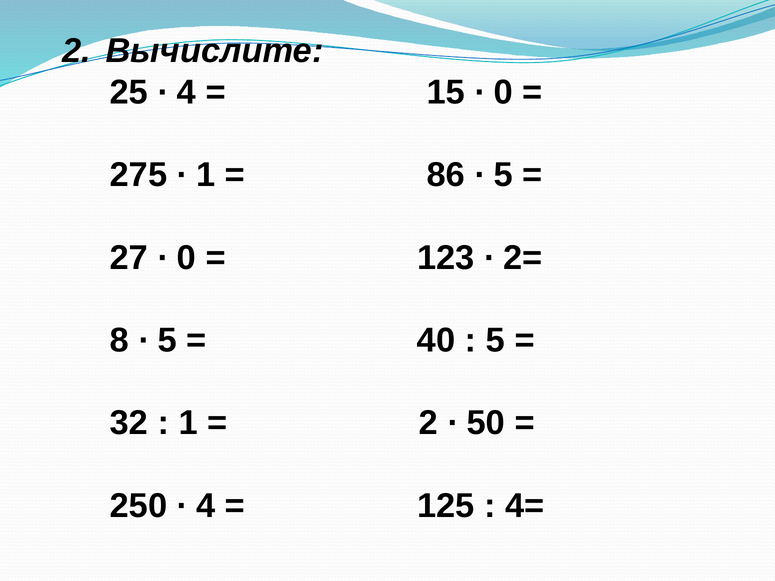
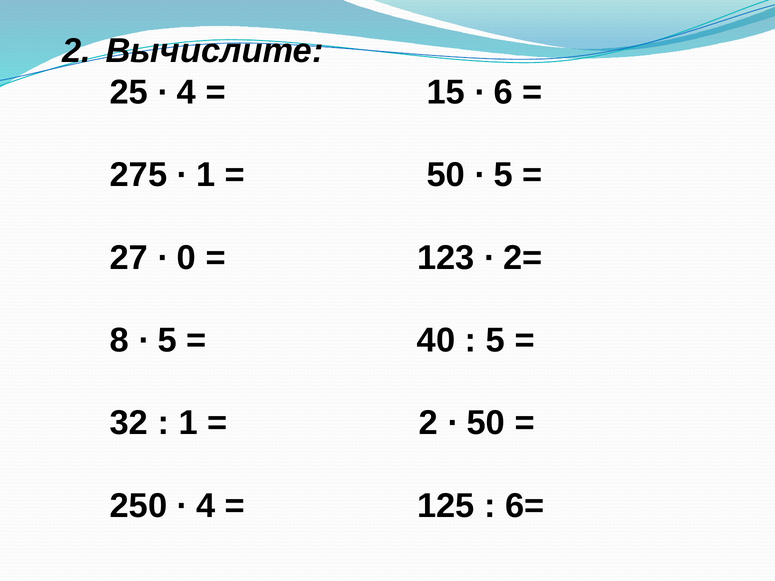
0: 0 -> 6 (503, 92)
86: 86 -> 50 (446, 175)
4=: 4= -> 6= (525, 506)
